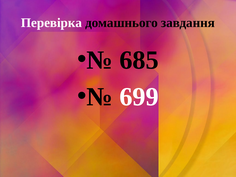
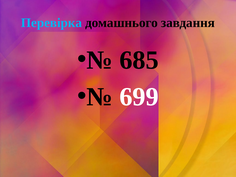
Перевірка colour: white -> light blue (51, 23)
